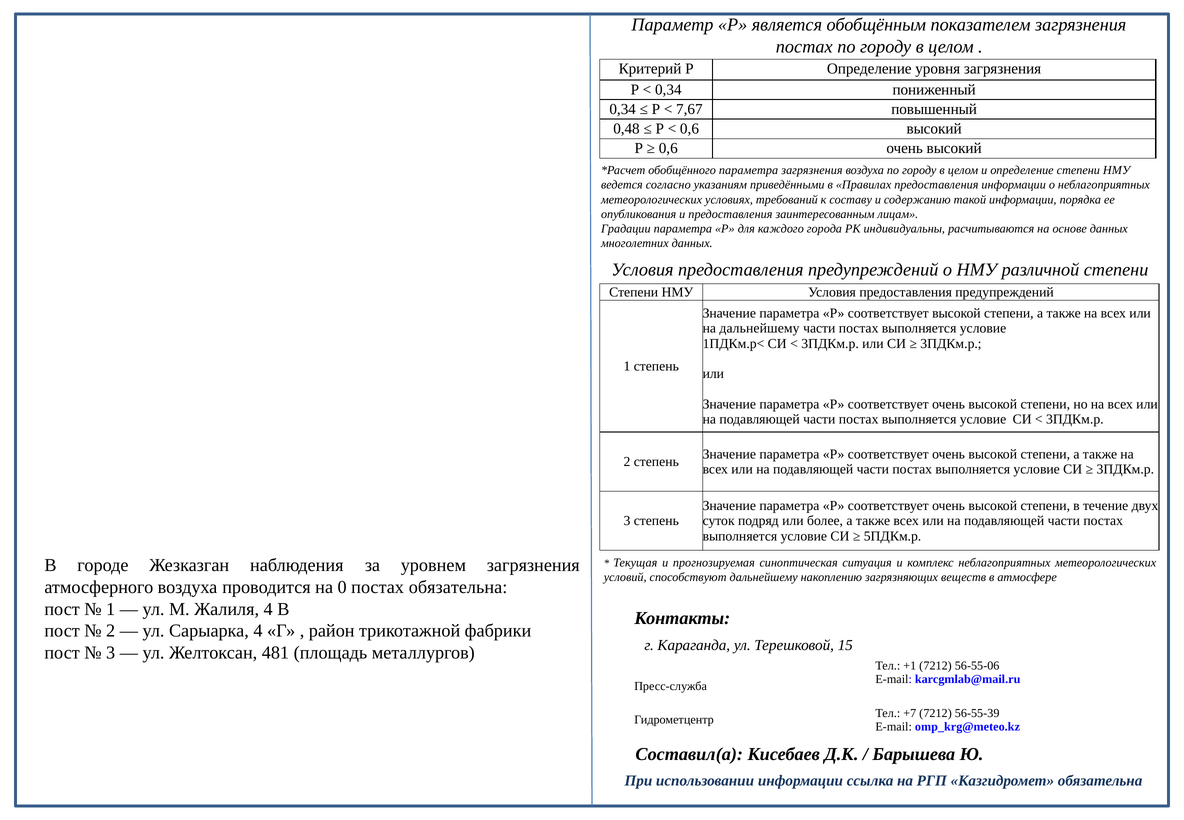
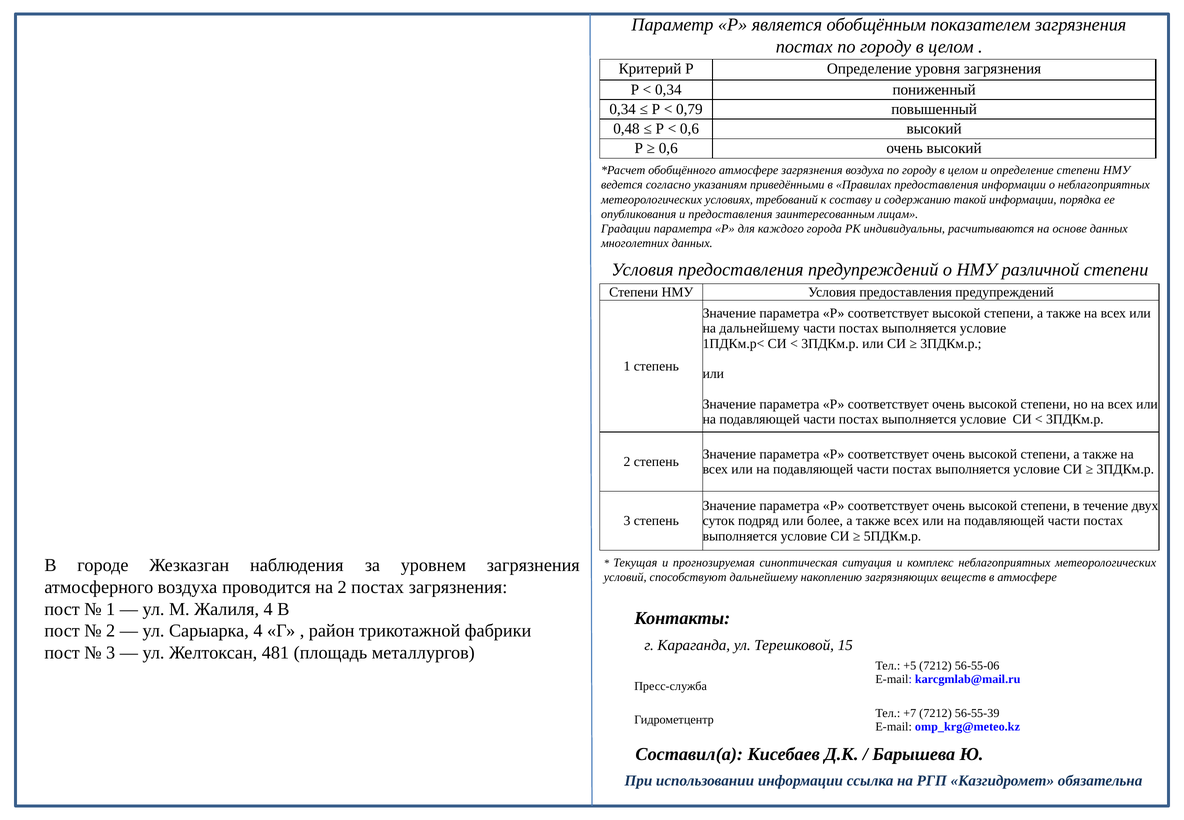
7,67: 7,67 -> 0,79 (689, 109)
обобщённого параметра: параметра -> атмосфере (749, 170)
на 0: 0 -> 2 (342, 587)
постах обязательна: обязательна -> загрязнения (458, 587)
+1: +1 -> +5 (910, 666)
